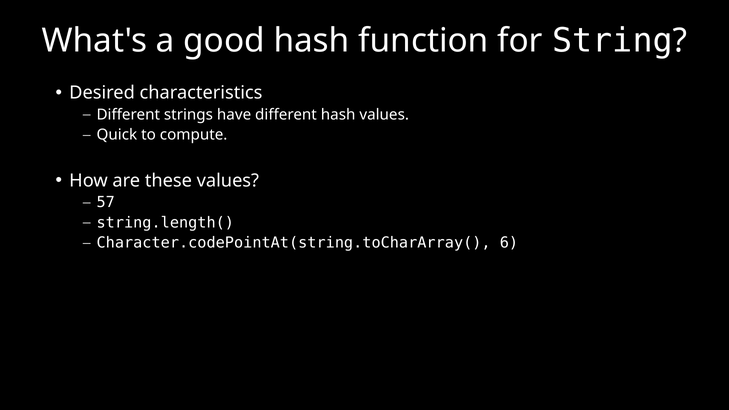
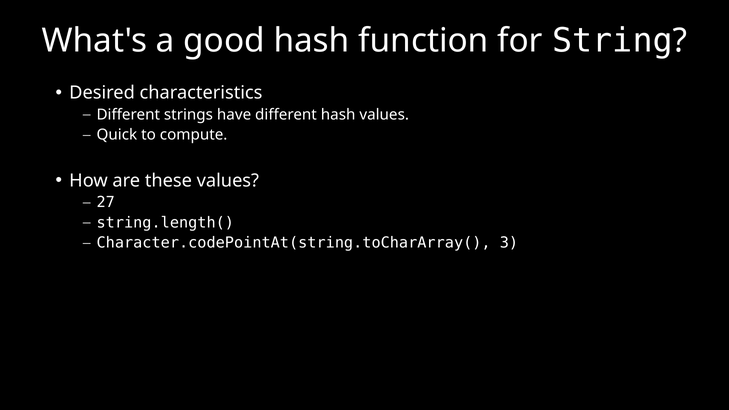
57: 57 -> 27 (106, 203)
6: 6 -> 3 (509, 243)
